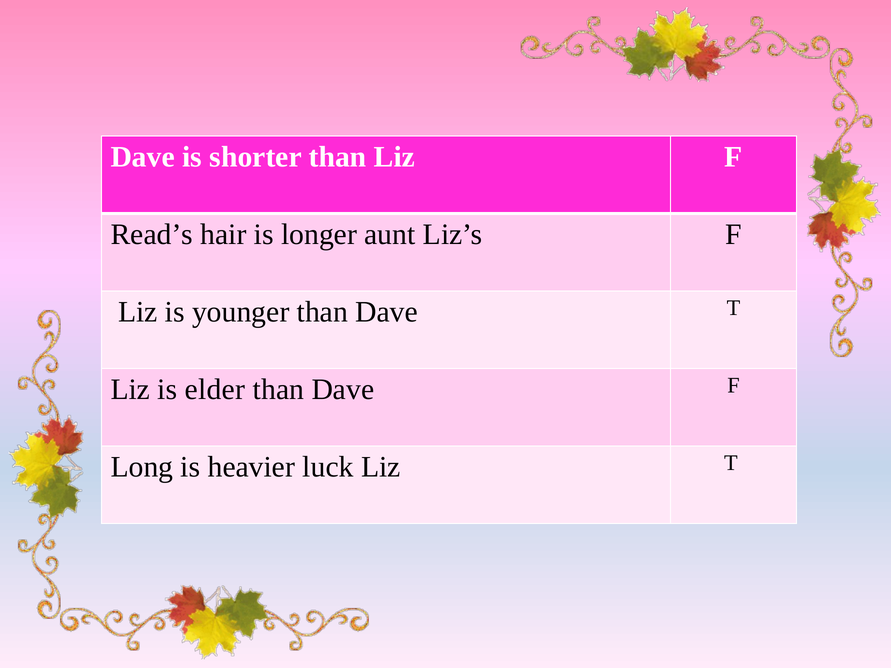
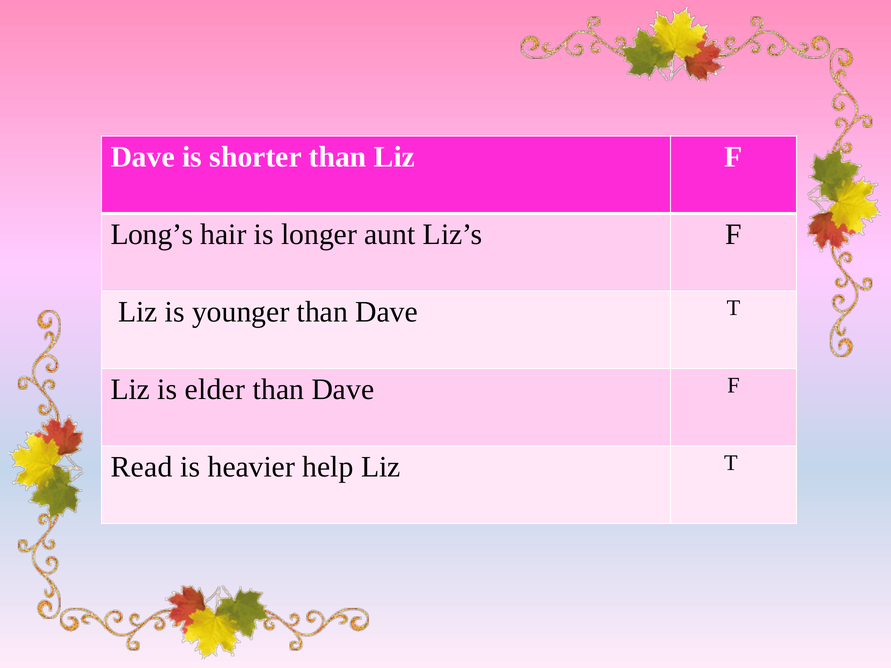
Read’s: Read’s -> Long’s (152, 235)
Long: Long -> Read (142, 467)
luck: luck -> help (328, 467)
